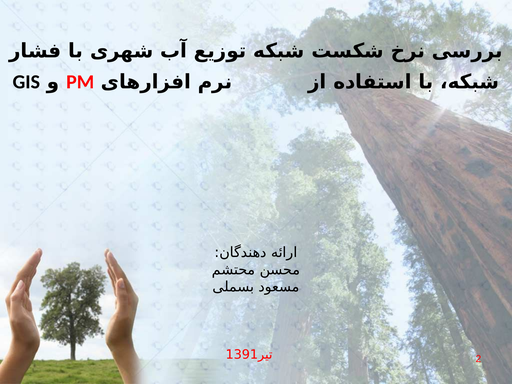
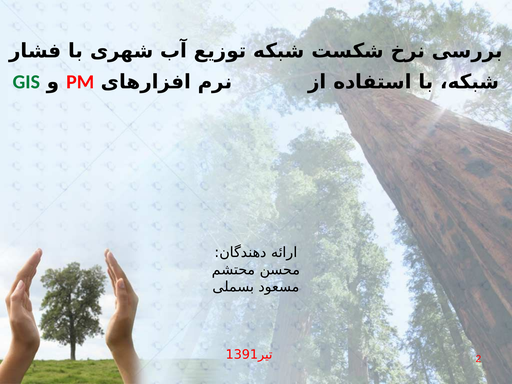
GIS colour: black -> green (26, 82)
